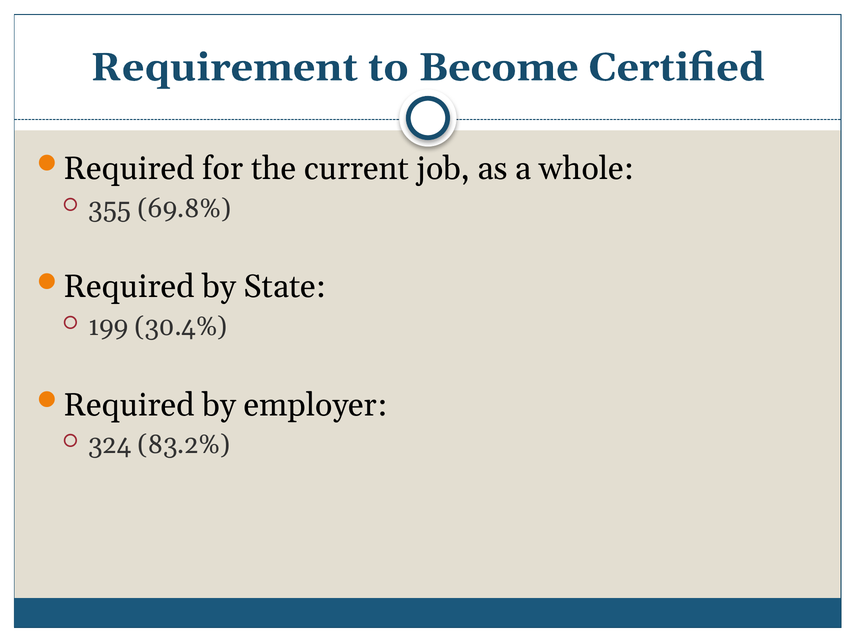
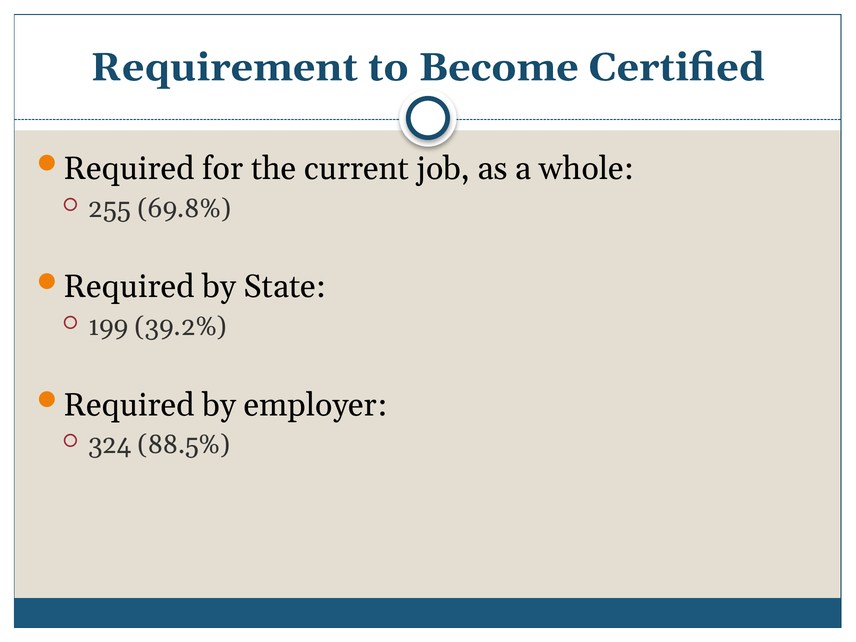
355: 355 -> 255 (110, 208)
30.4%: 30.4% -> 39.2% (181, 327)
83.2%: 83.2% -> 88.5% (184, 445)
